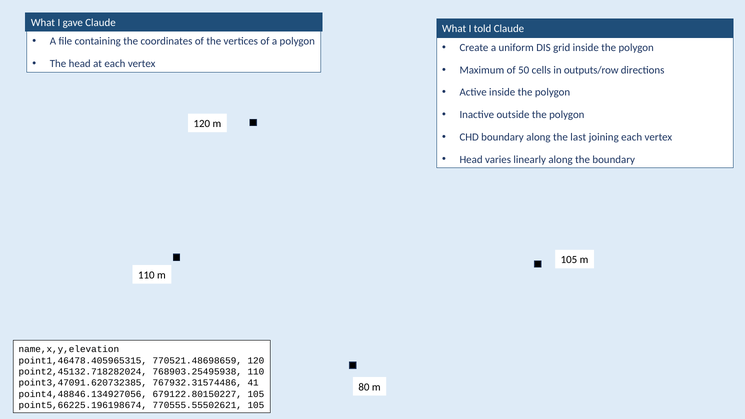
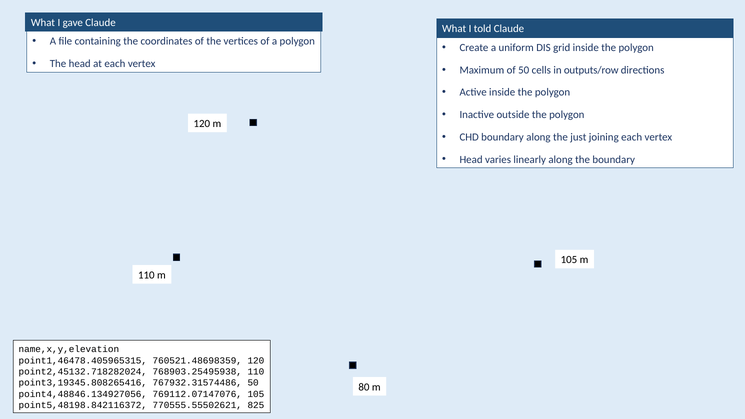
last: last -> just (578, 137)
770521.48698659: 770521.48698659 -> 760521.48698359 (197, 361)
point3,47091.620732385: point3,47091.620732385 -> point3,19345.808265416 (83, 383)
767932.31574486 41: 41 -> 50 (253, 383)
679122.80150227: 679122.80150227 -> 769112.07147076 (197, 394)
point5,66225.196198674: point5,66225.196198674 -> point5,48198.842116372 (83, 405)
770555.55502621 105: 105 -> 825 (256, 405)
